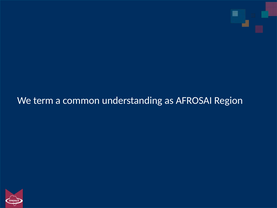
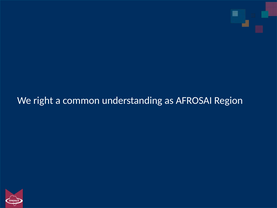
term: term -> right (43, 100)
